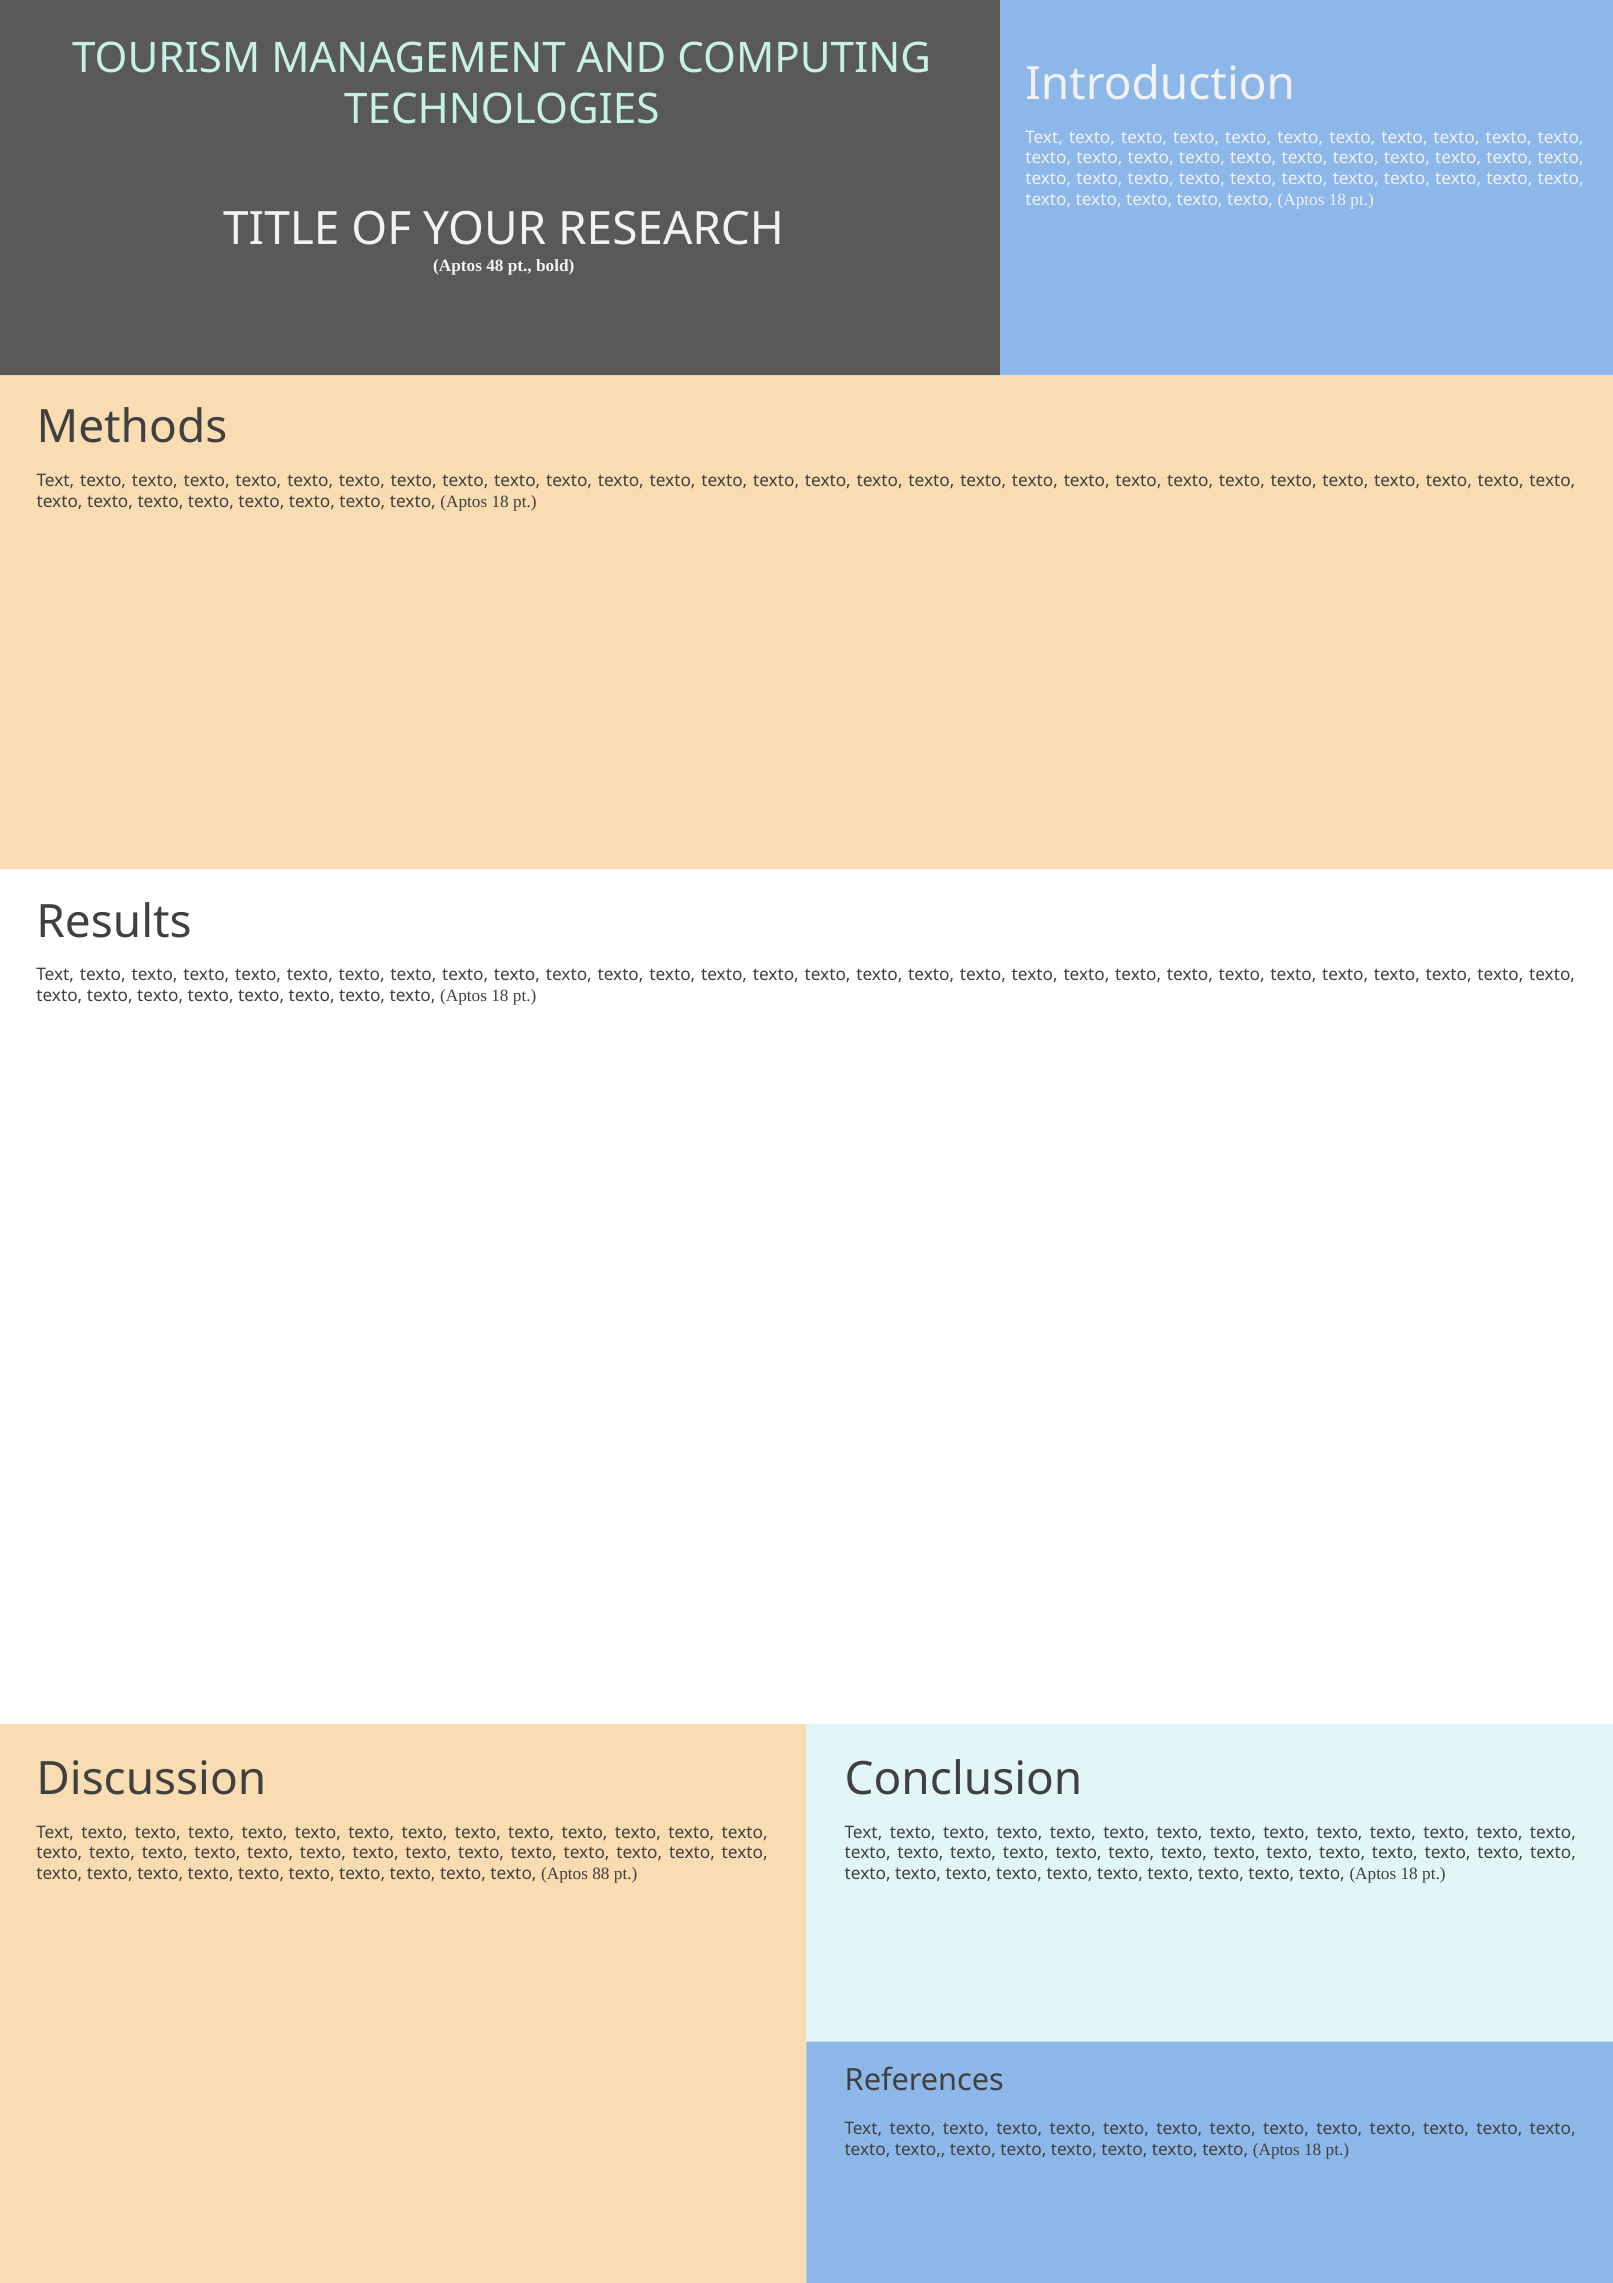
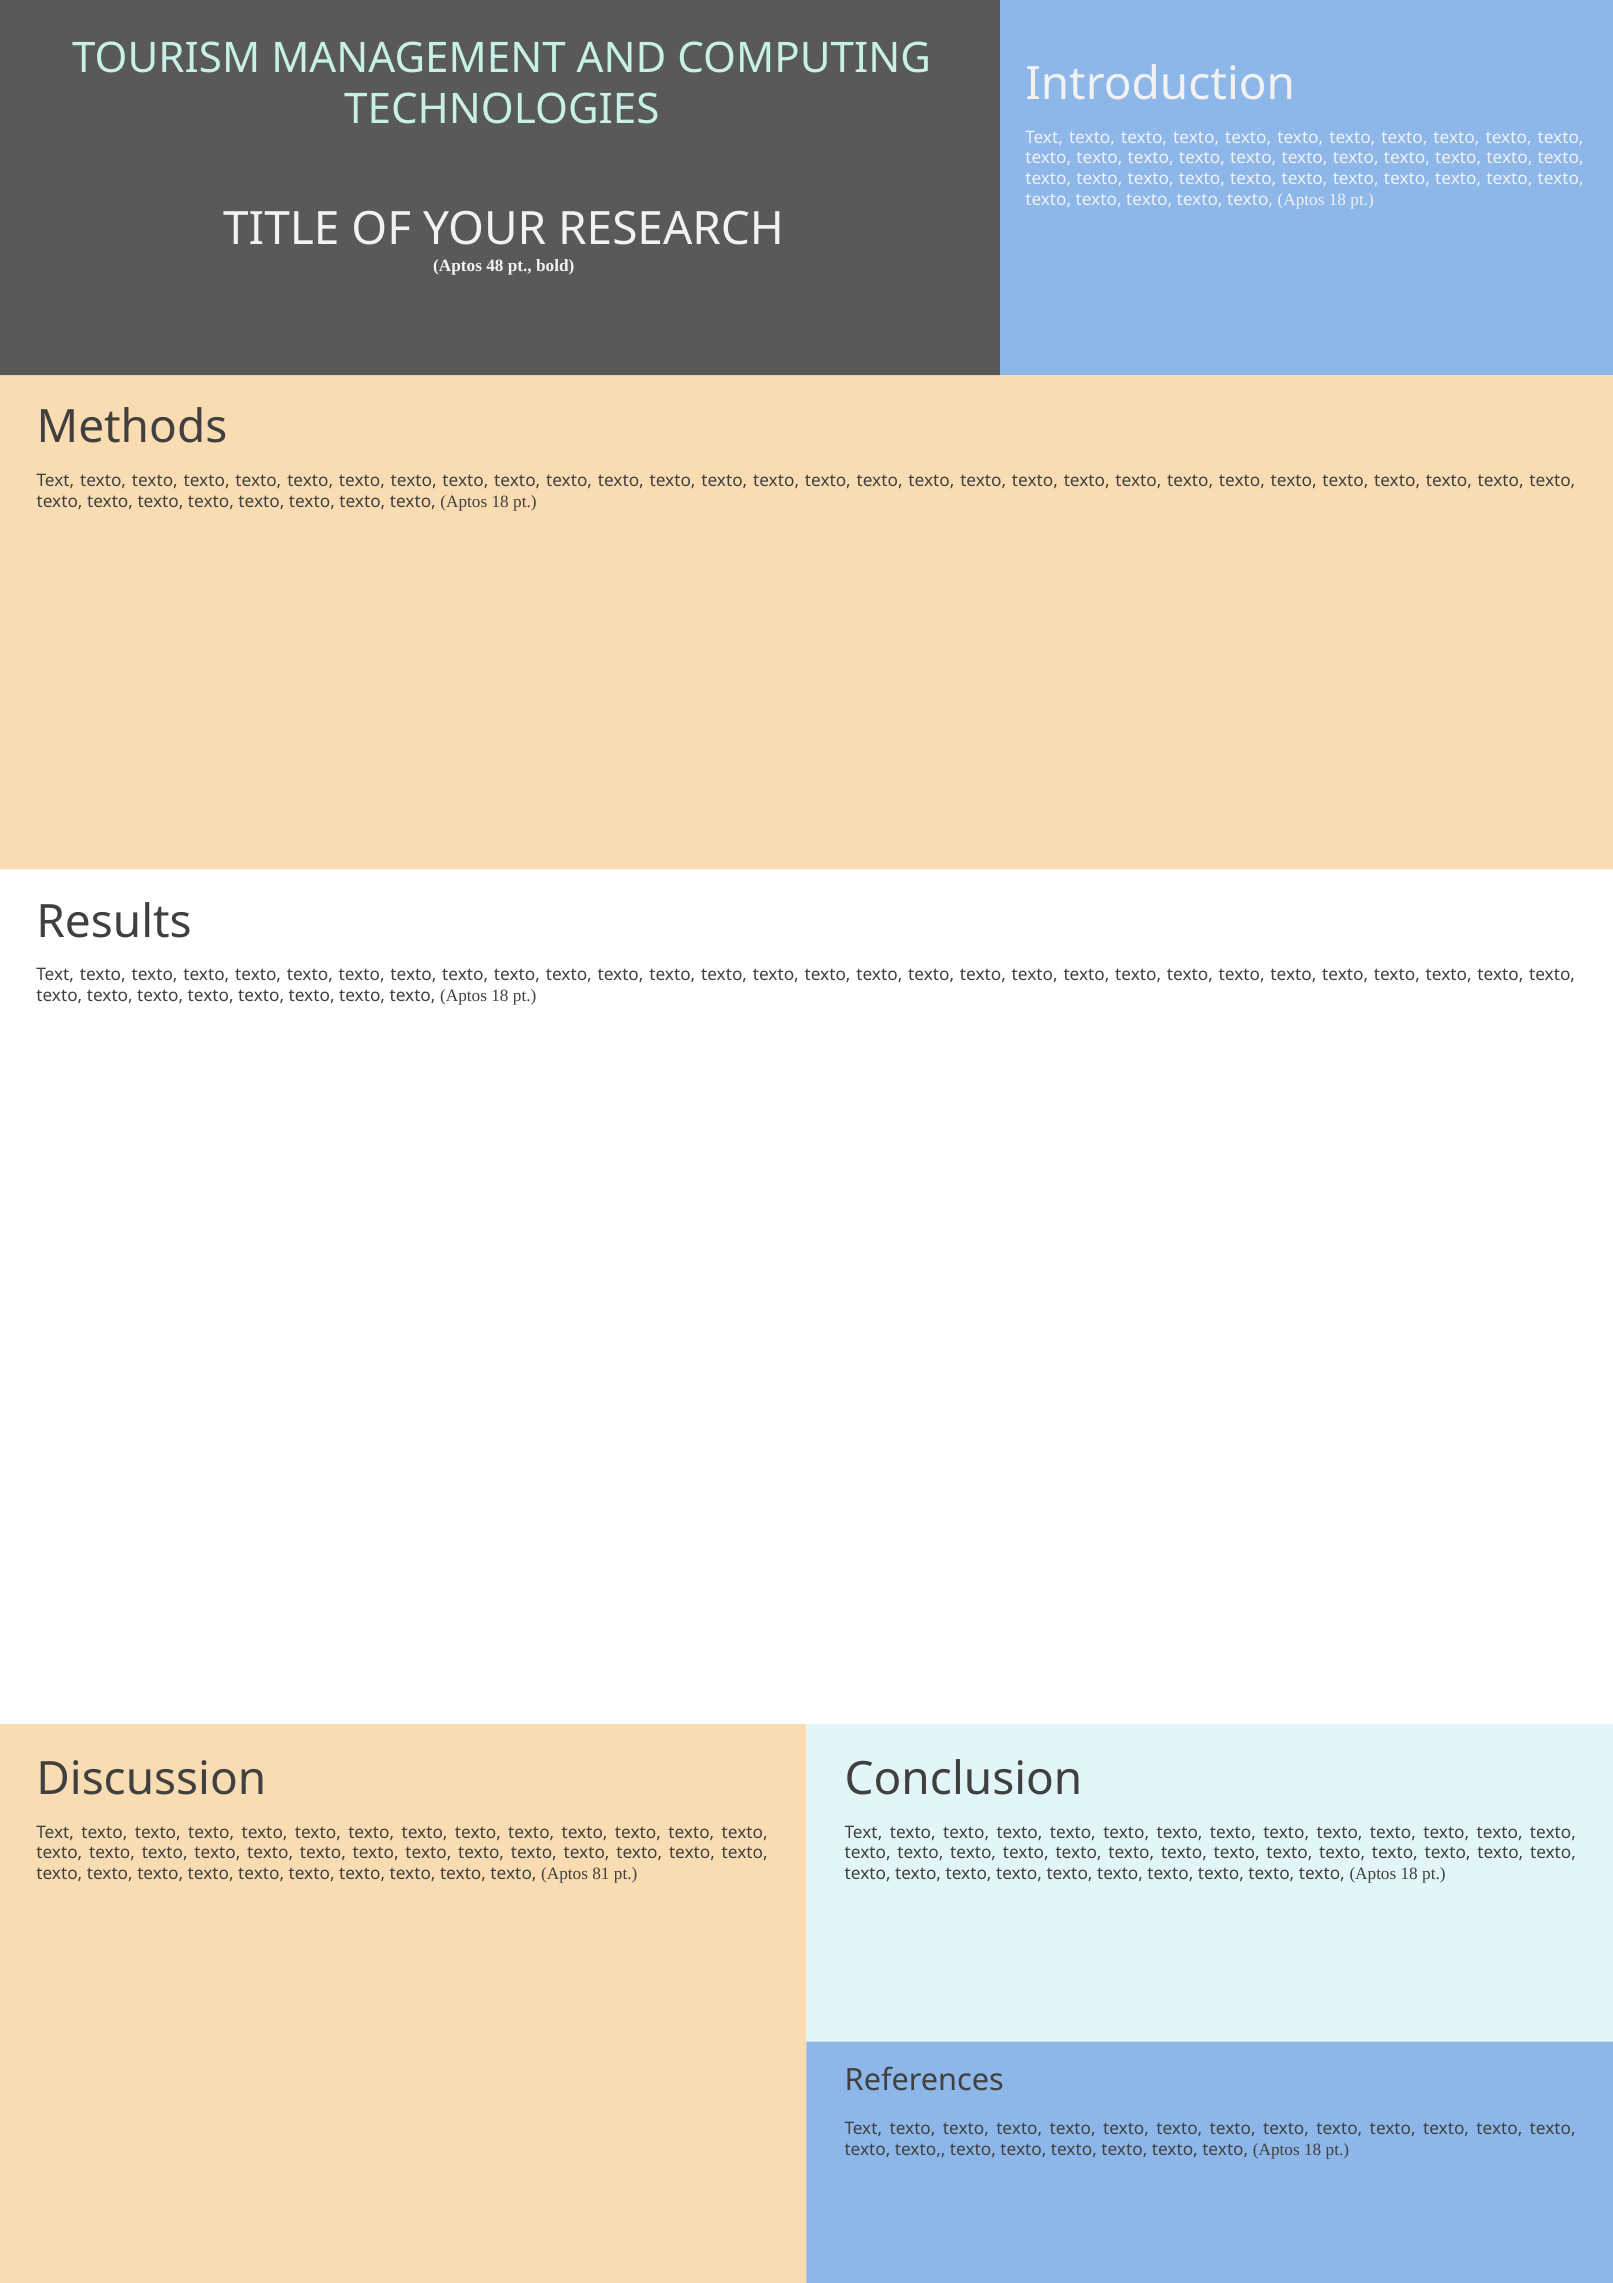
88: 88 -> 81 (601, 1874)
